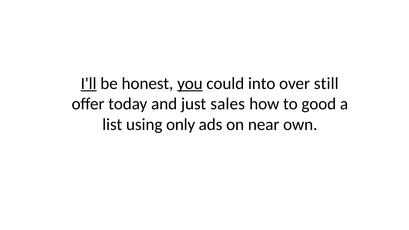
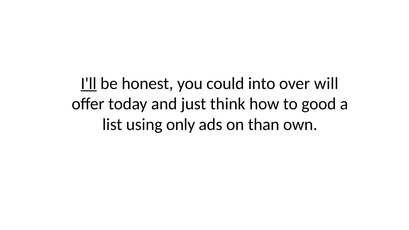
you underline: present -> none (190, 84)
still: still -> will (326, 84)
sales: sales -> think (228, 104)
near: near -> than (264, 124)
